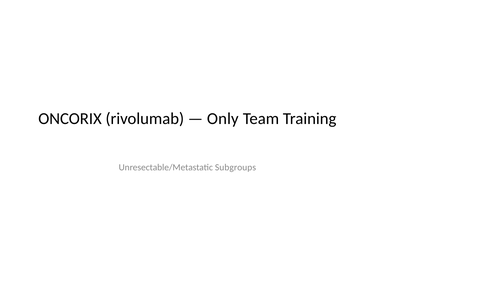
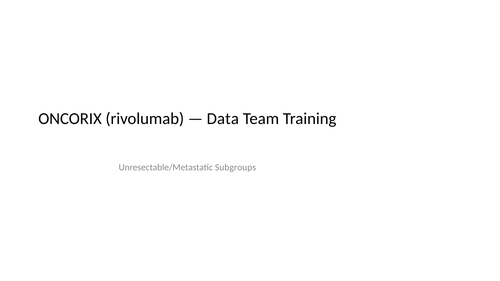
Only: Only -> Data (223, 119)
